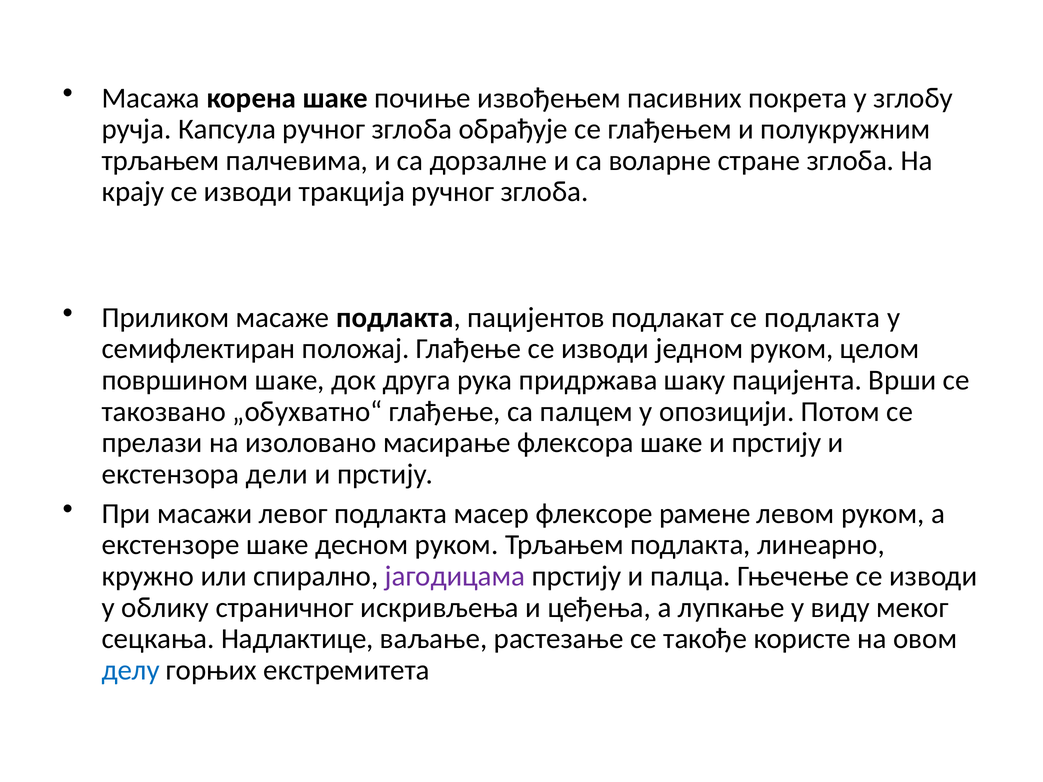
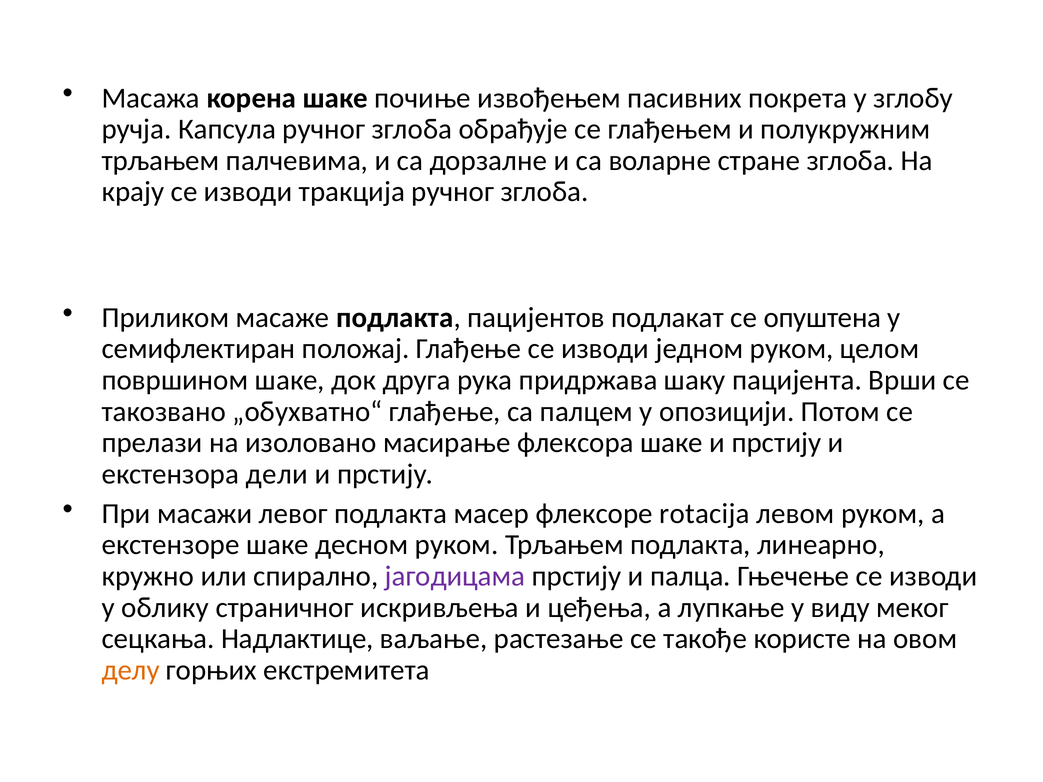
се подлакта: подлакта -> опуштена (822, 318)
рамене: рамене -> rotacija (705, 514)
делу colour: blue -> orange (131, 670)
